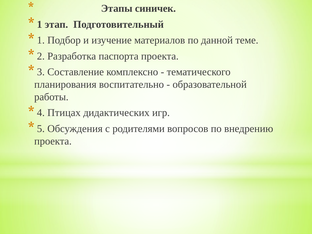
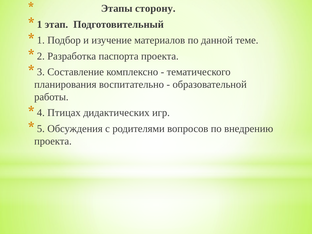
синичек: синичек -> сторону (155, 9)
